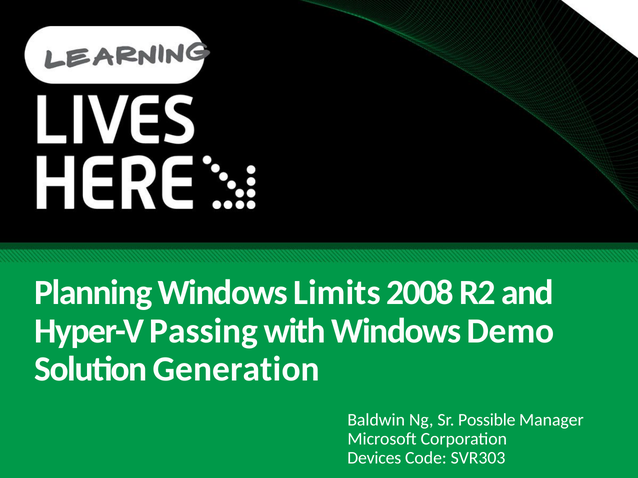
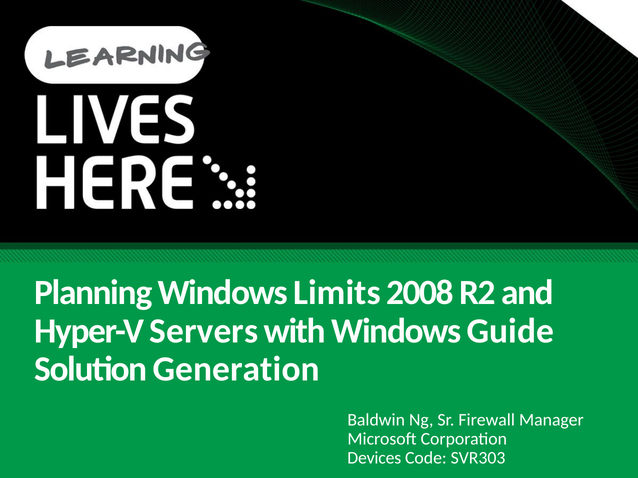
Passing: Passing -> Servers (204, 331)
Demo: Demo -> Guide (510, 331)
Possible: Possible -> Firewall (487, 420)
